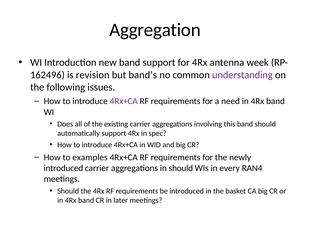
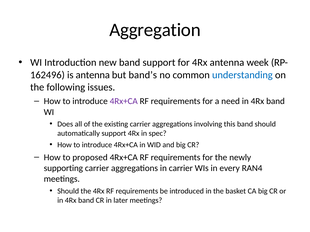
is revision: revision -> antenna (93, 75)
understanding colour: purple -> blue (242, 75)
examples: examples -> proposed (90, 158)
introduced: introduced -> supporting (63, 168)
in should: should -> carrier (181, 168)
